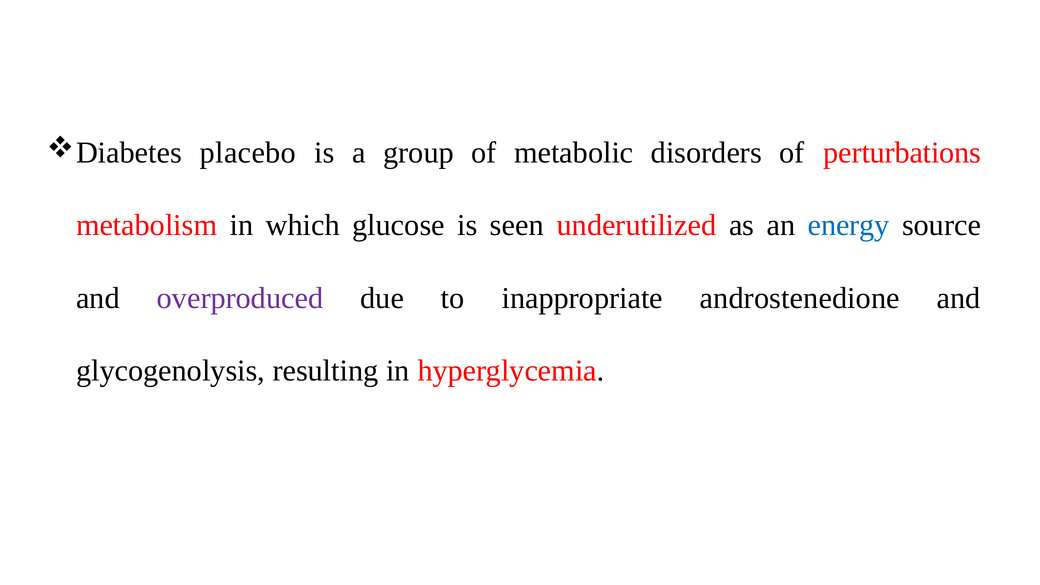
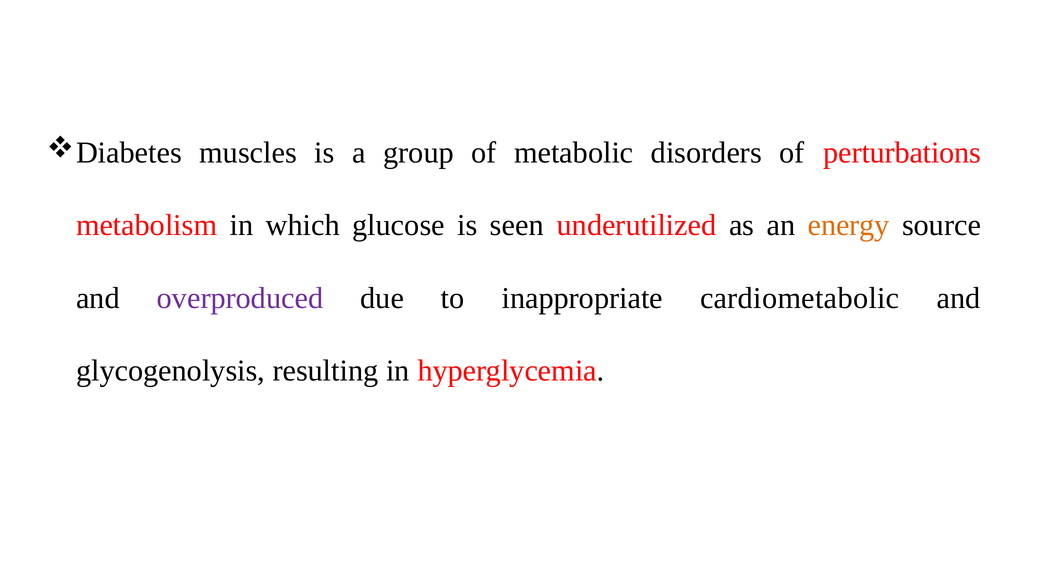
placebo: placebo -> muscles (248, 153)
energy colour: blue -> orange (849, 225)
androstenedione: androstenedione -> cardiometabolic (800, 298)
